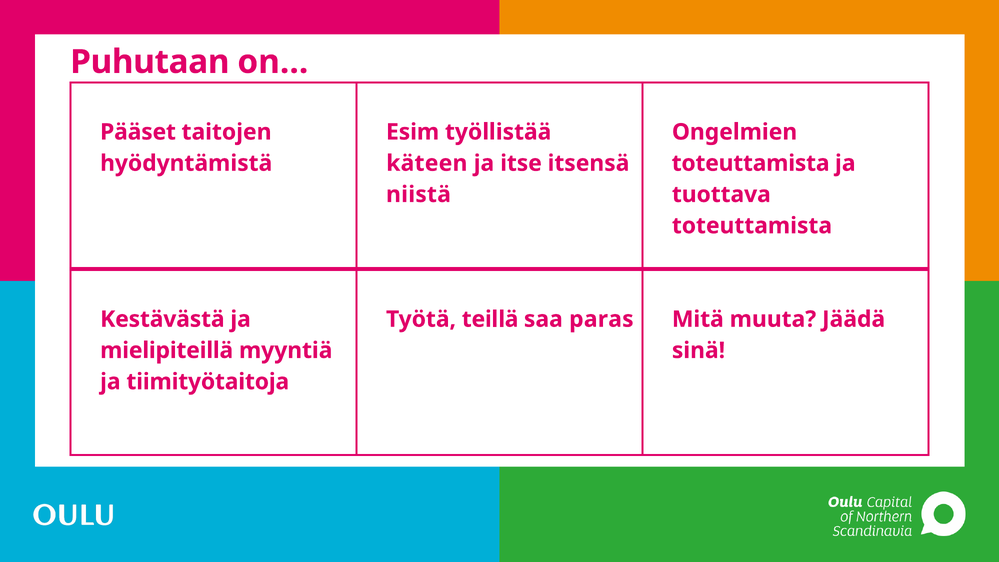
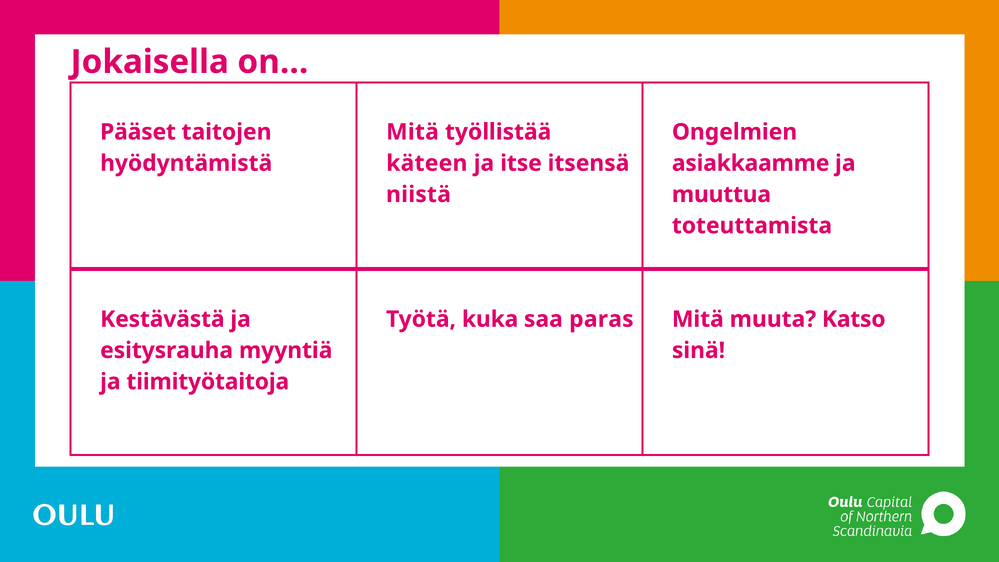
Puhutaan: Puhutaan -> Jokaisella (150, 62)
Esim: Esim -> Mitä (412, 132)
toteuttamista: toteuttamista -> asiakkaamme (751, 163)
tuottava: tuottava -> muuttua (721, 194)
teillä: teillä -> kuka (490, 319)
Jäädä: Jäädä -> Katso (854, 319)
mielipiteillä: mielipiteillä -> esitysrauha (167, 350)
